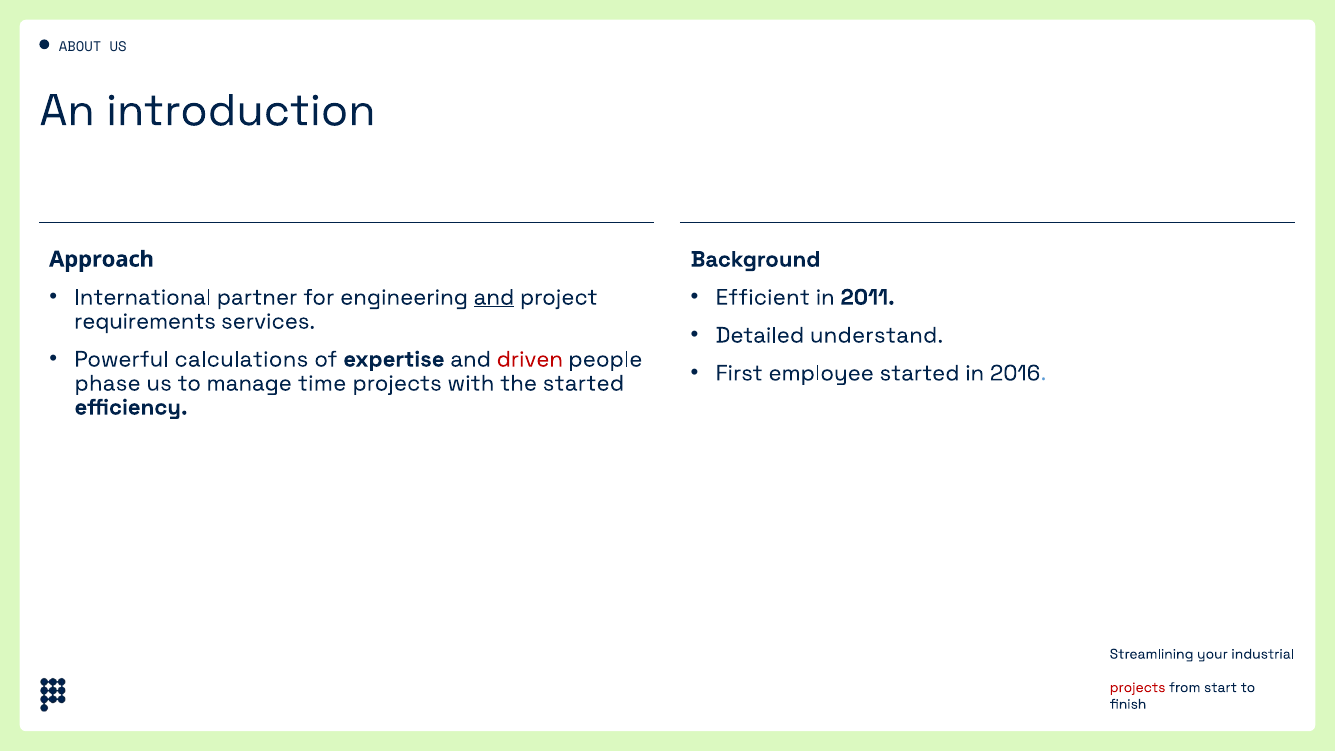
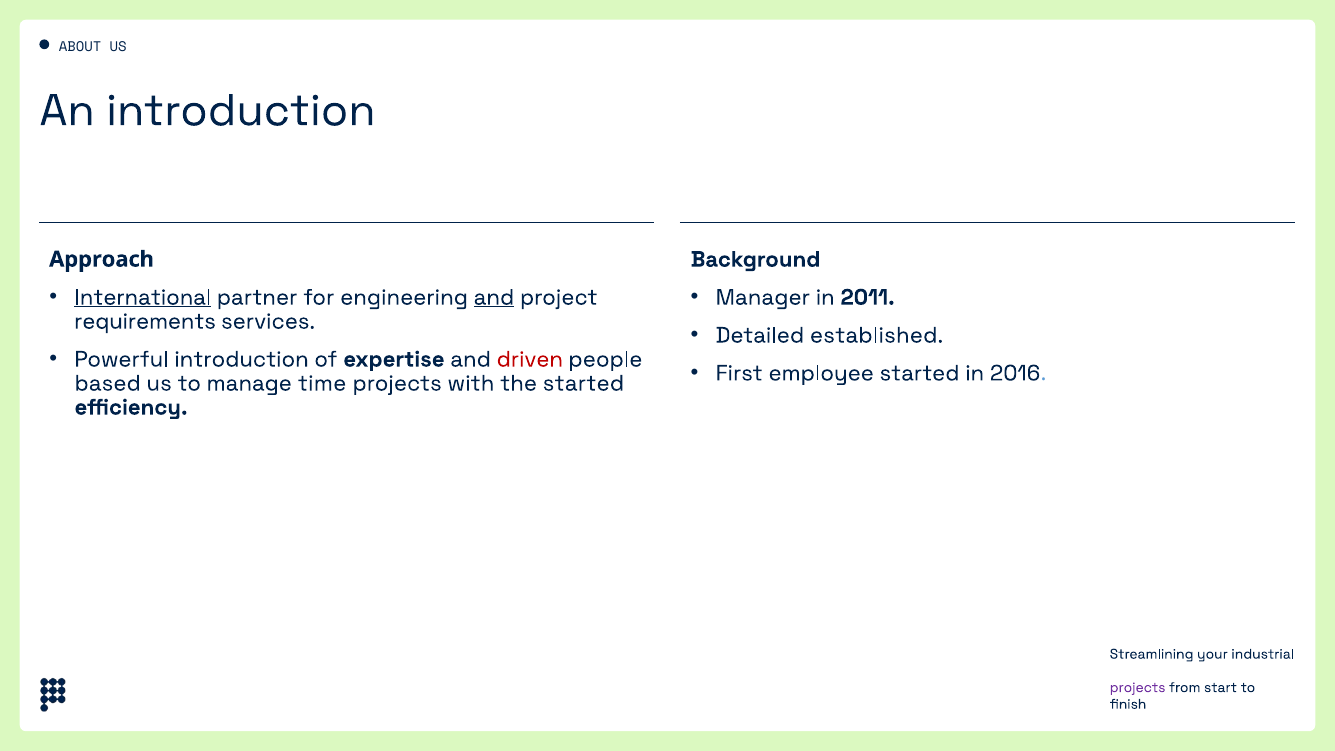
International underline: none -> present (143, 297)
Efficient: Efficient -> Manager (763, 297)
understand: understand -> established (877, 335)
Powerful calculations: calculations -> introduction (242, 359)
phase: phase -> based (108, 383)
projects colour: red -> purple (1138, 687)
